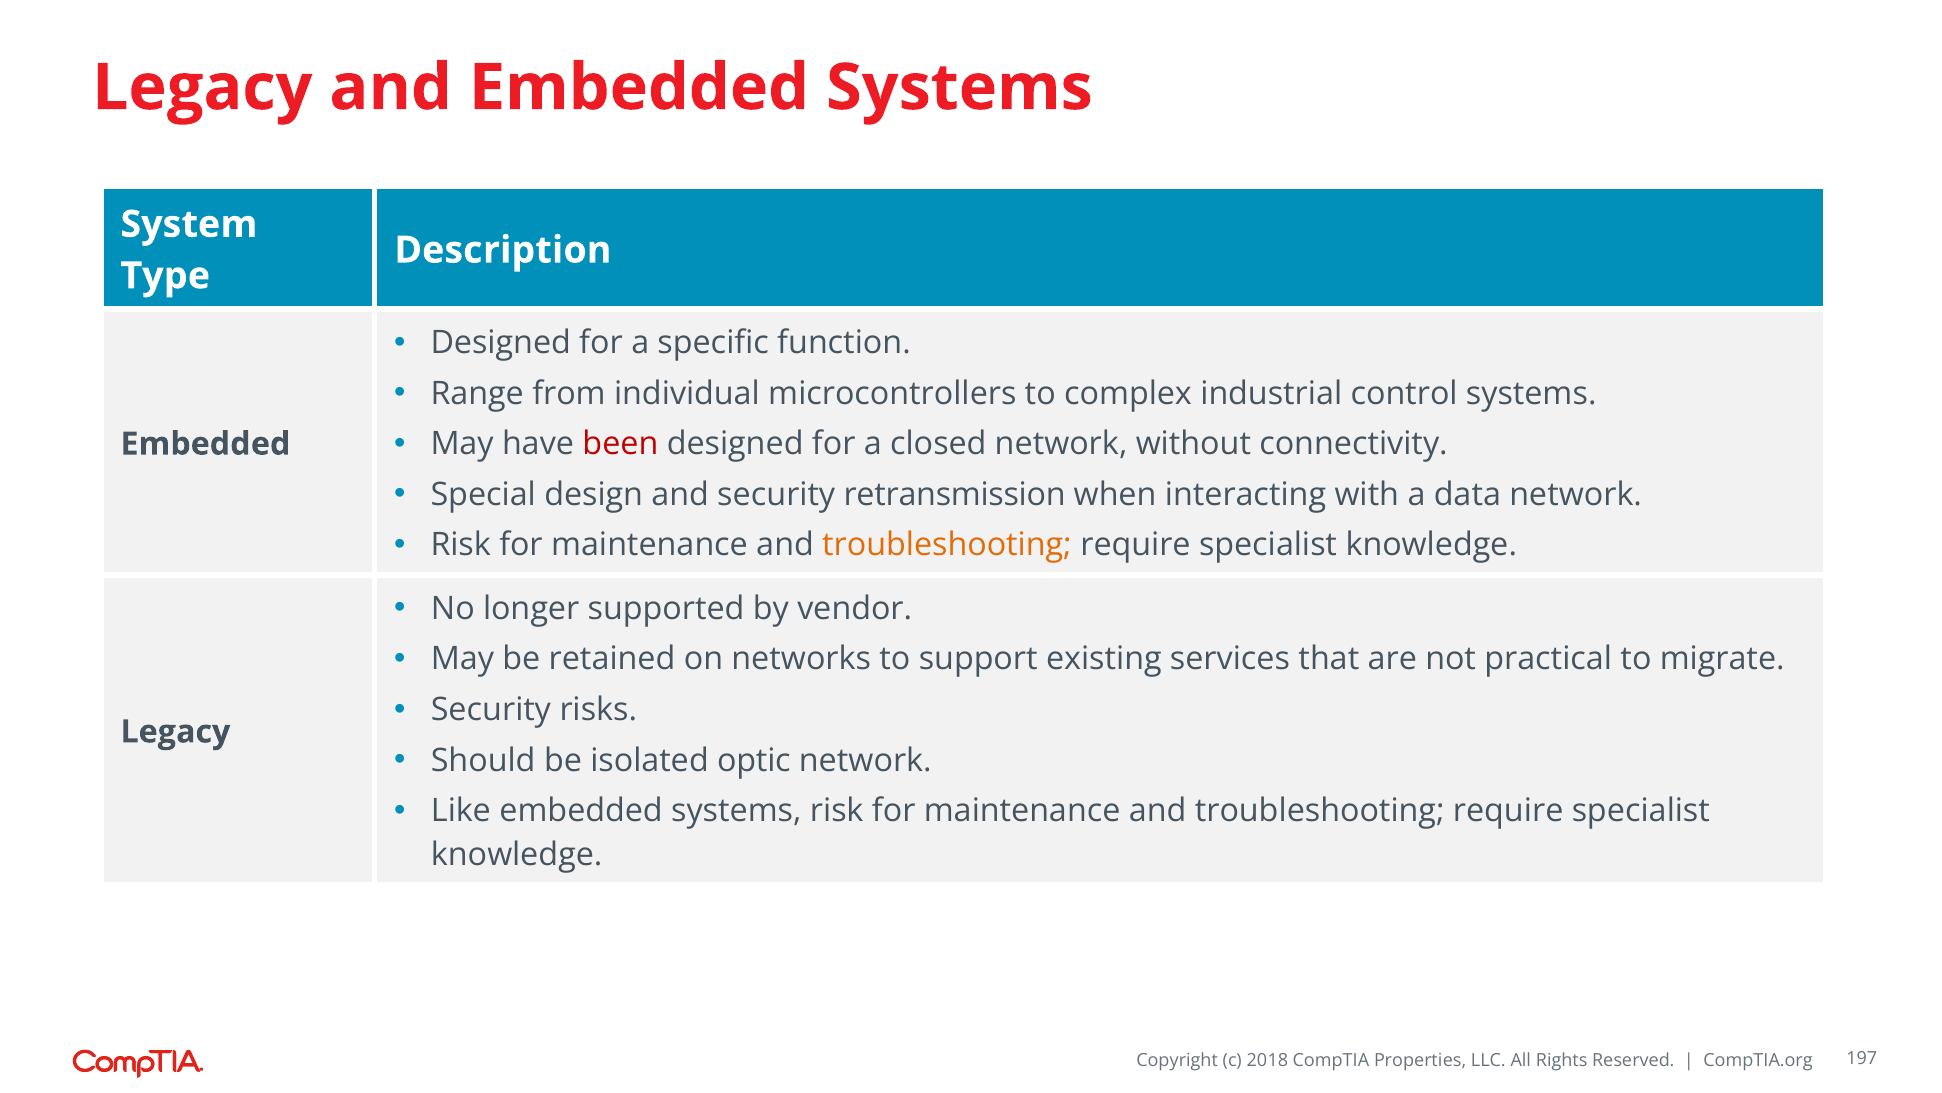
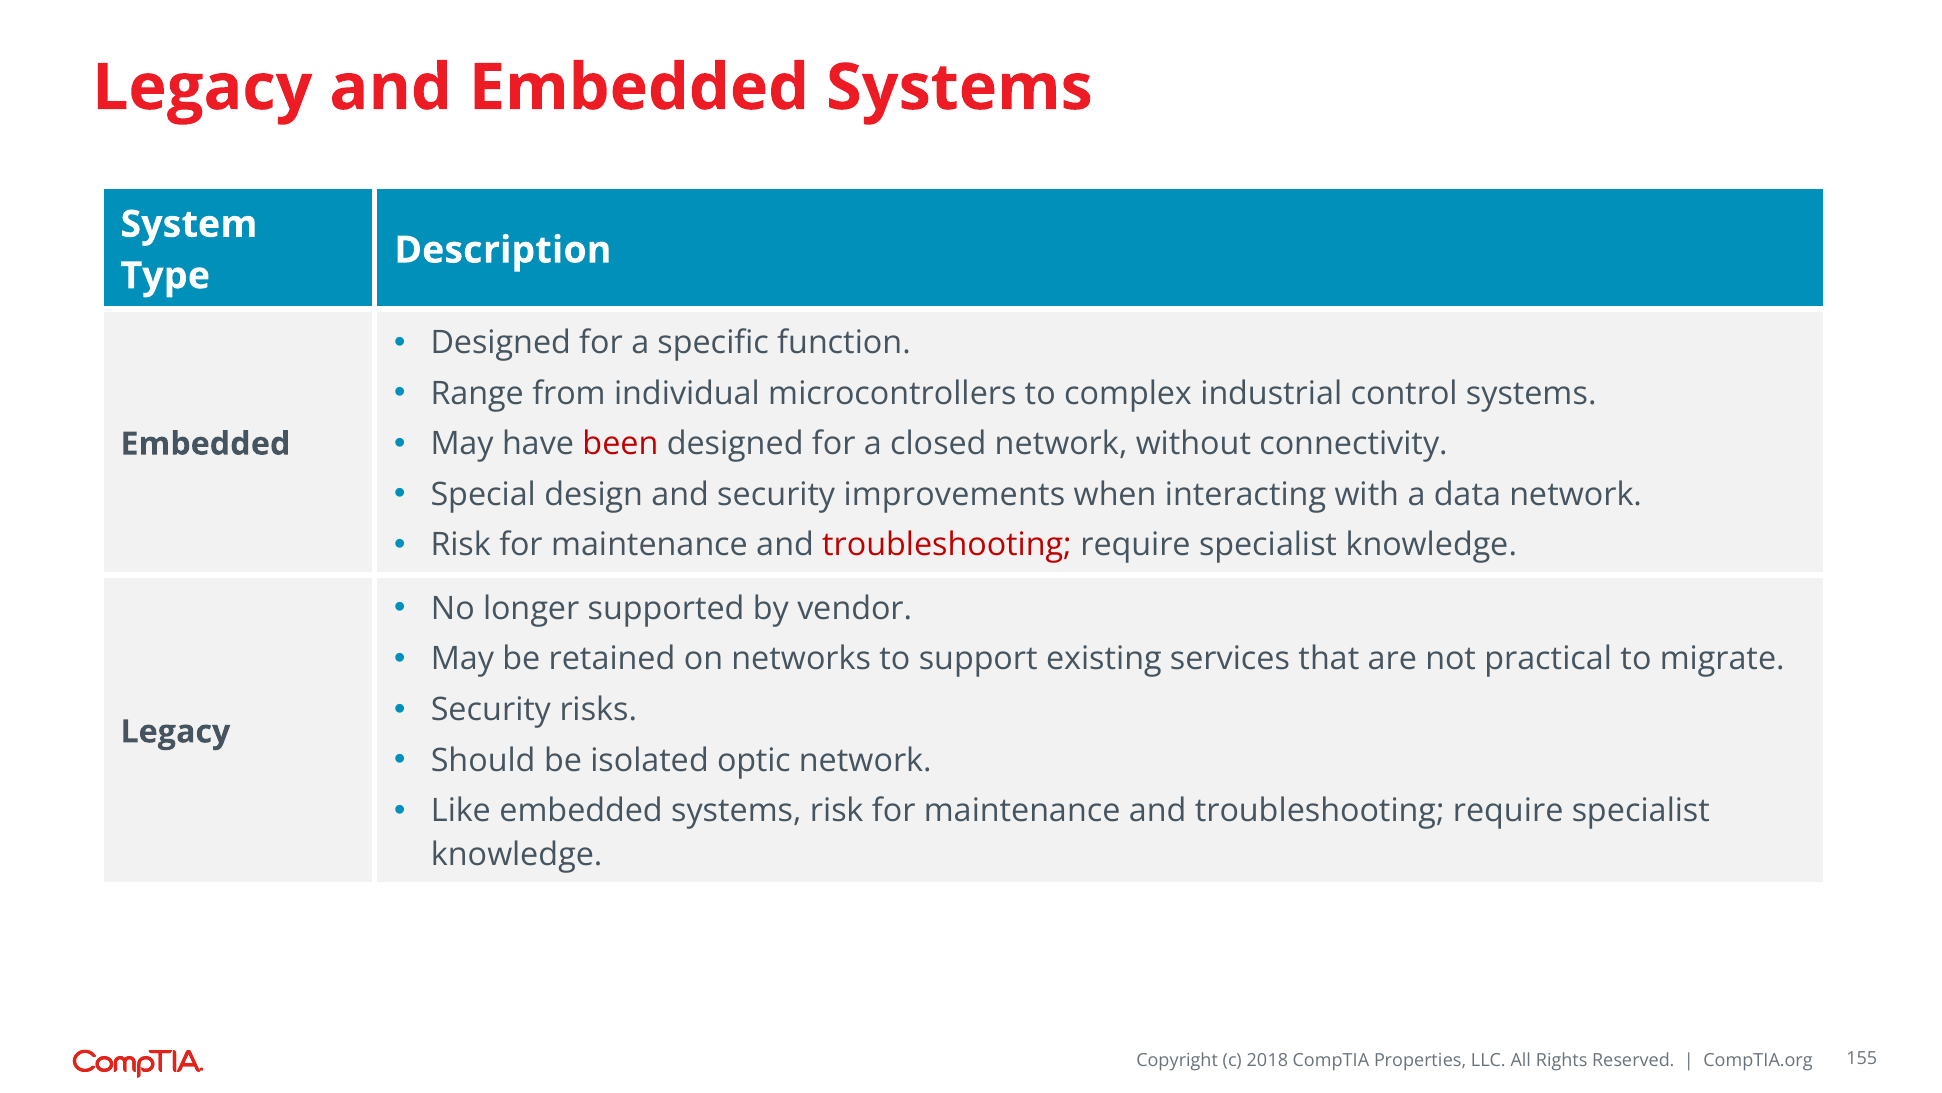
retransmission: retransmission -> improvements (954, 494)
troubleshooting colour: orange -> red (947, 545)
197: 197 -> 155 (1862, 1058)
